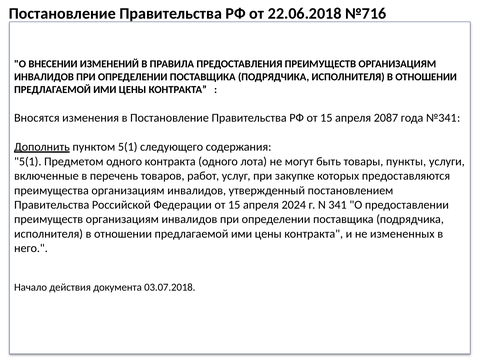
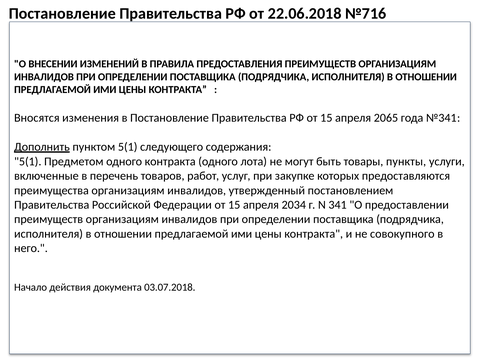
2087: 2087 -> 2065 (386, 118)
2024: 2024 -> 2034 (294, 205)
измененных: измененных -> совокупного (402, 234)
